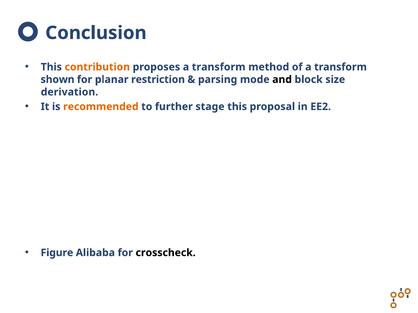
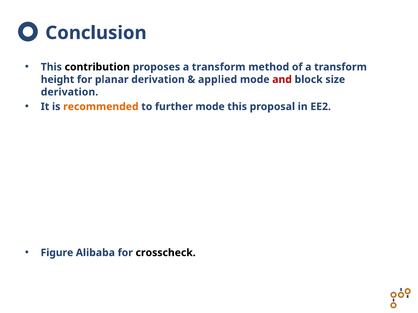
contribution colour: orange -> black (97, 67)
shown: shown -> height (58, 80)
planar restriction: restriction -> derivation (158, 80)
parsing: parsing -> applied (218, 80)
and colour: black -> red (282, 80)
further stage: stage -> mode (210, 107)
